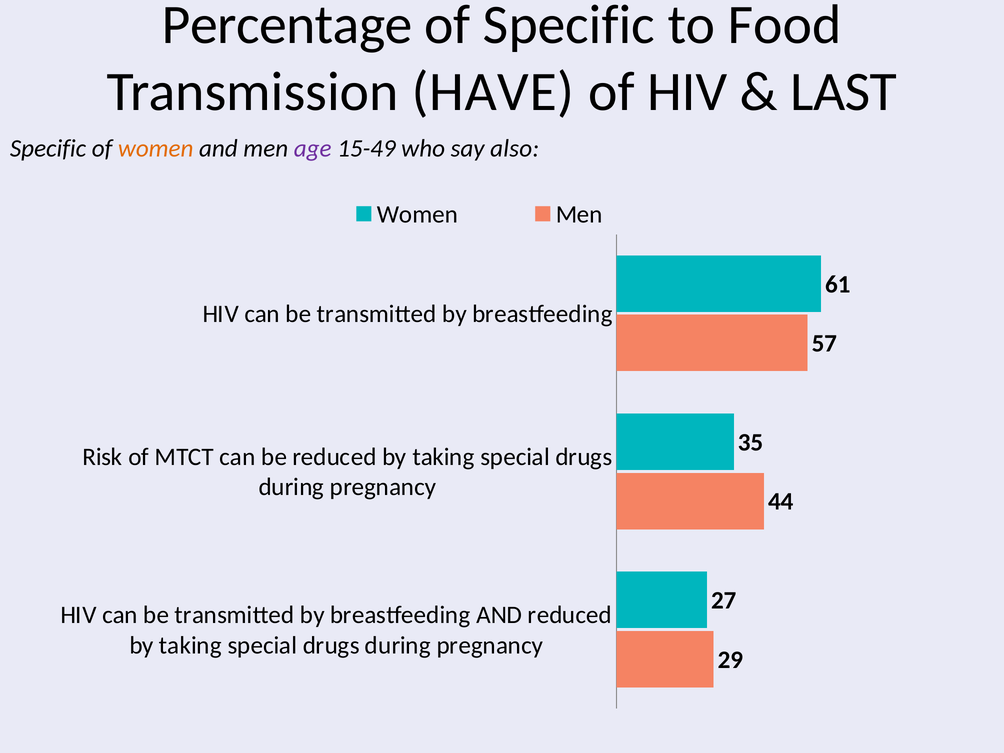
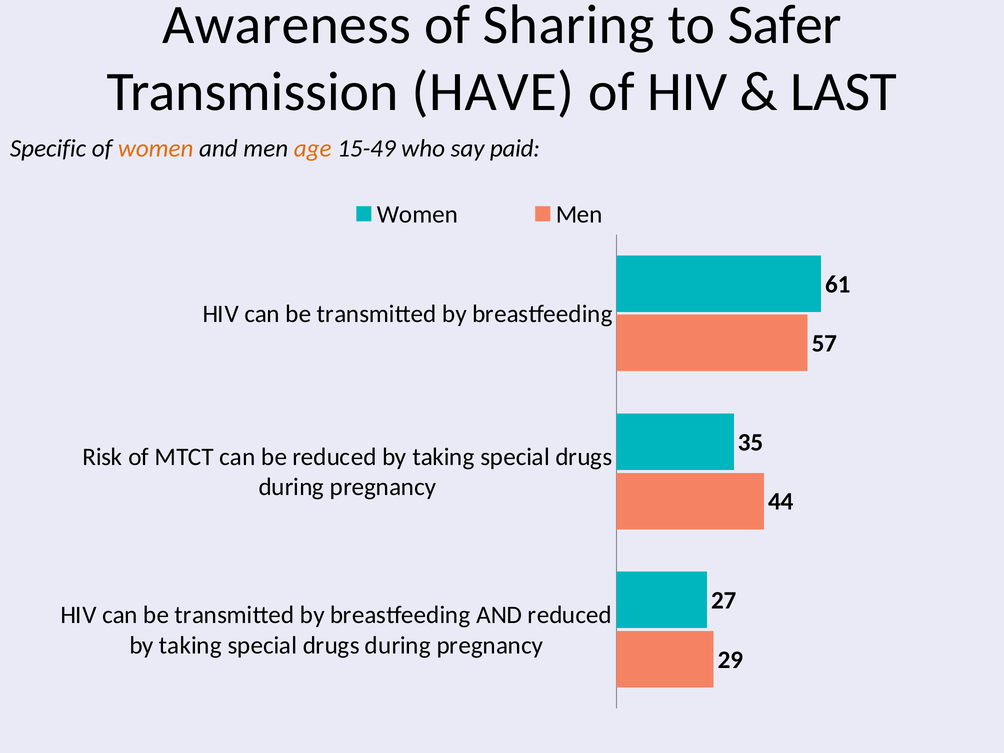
Percentage: Percentage -> Awareness (287, 25)
of Specific: Specific -> Sharing (569, 25)
Food: Food -> Safer (785, 25)
age colour: purple -> orange (313, 148)
also: also -> paid (515, 148)
